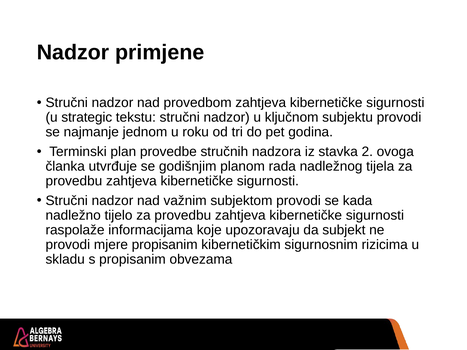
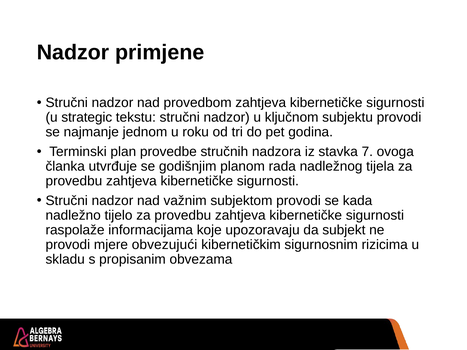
2: 2 -> 7 (367, 152)
mjere propisanim: propisanim -> obvezujući (165, 245)
